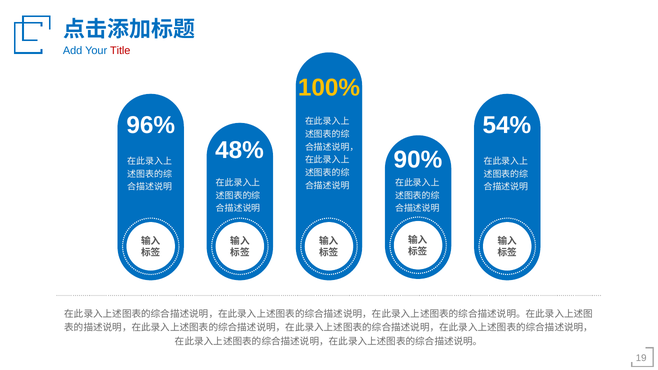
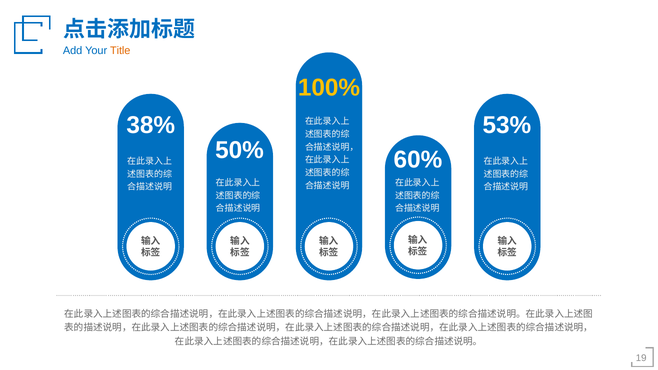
Title colour: red -> orange (120, 51)
96%: 96% -> 38% (151, 125)
54%: 54% -> 53% (507, 125)
48%: 48% -> 50% (239, 150)
90%: 90% -> 60% (418, 160)
